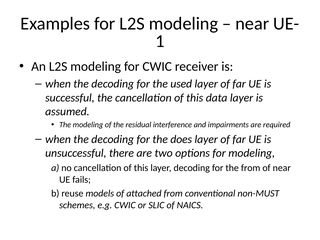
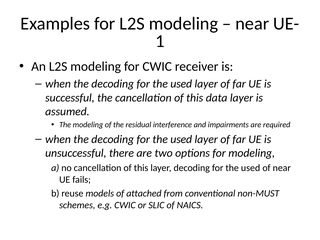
does: does -> used (181, 139)
from: from -> used (251, 168)
